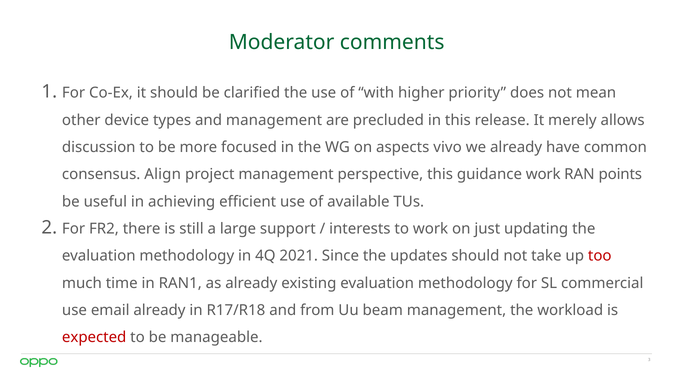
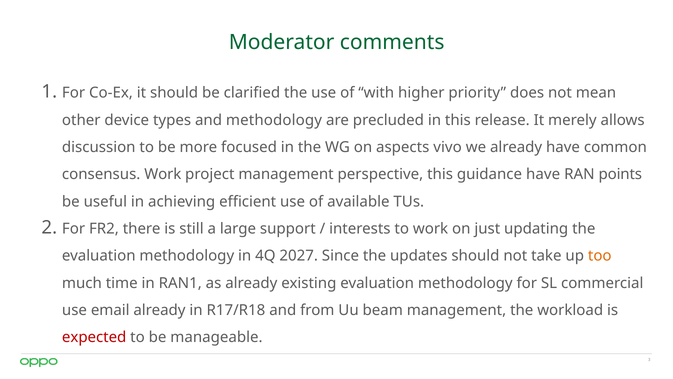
and management: management -> methodology (274, 120)
consensus Align: Align -> Work (163, 174)
guidance work: work -> have (543, 174)
2021: 2021 -> 2027 (299, 256)
too colour: red -> orange (600, 256)
